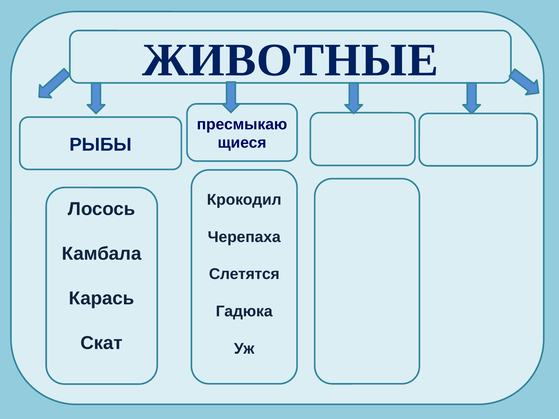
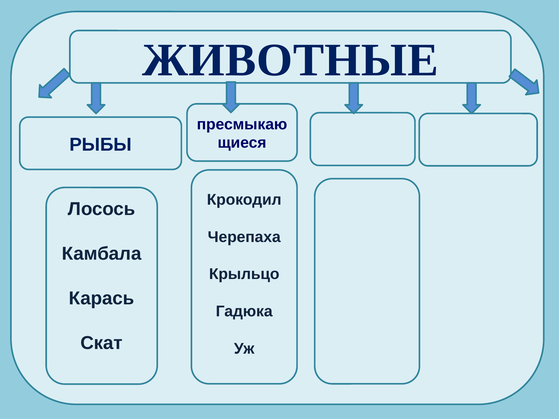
Слетятся: Слетятся -> Крыльцо (244, 274)
